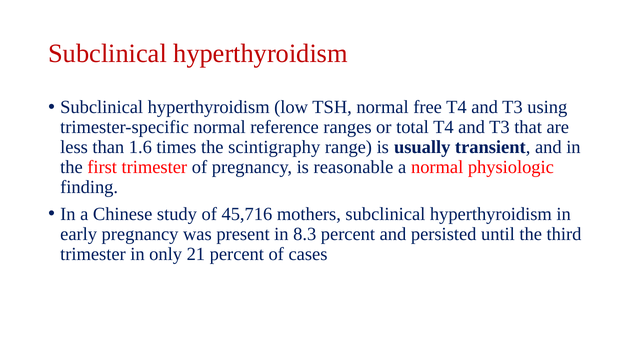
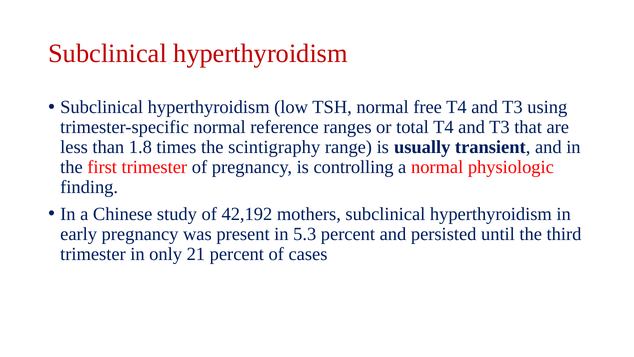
1.6: 1.6 -> 1.8 (140, 147)
reasonable: reasonable -> controlling (354, 167)
45,716: 45,716 -> 42,192 (247, 214)
8.3: 8.3 -> 5.3 (305, 234)
